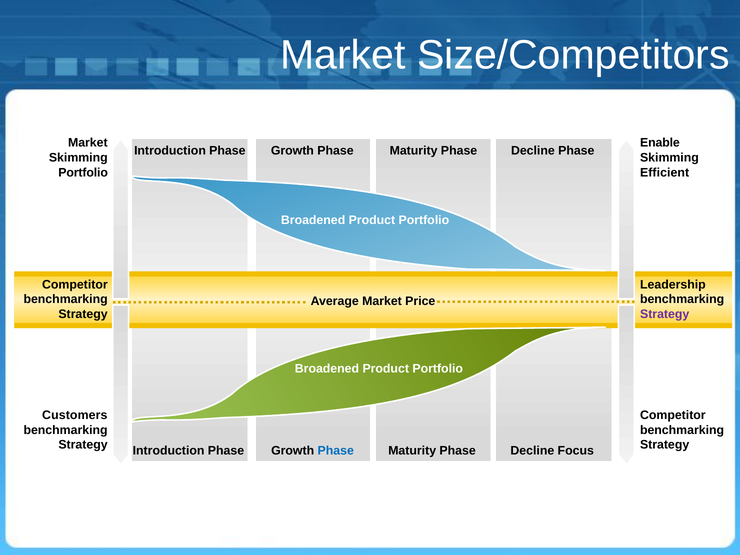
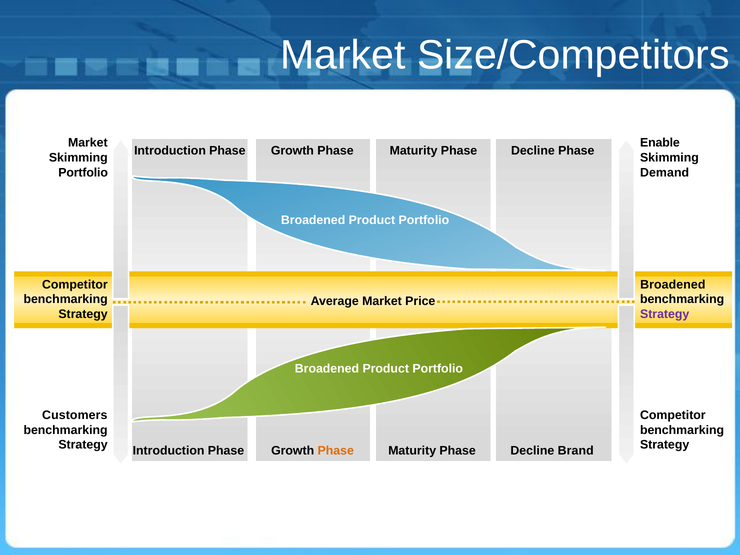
Efficient: Efficient -> Demand (665, 172)
Leadership: Leadership -> Broadened (673, 285)
Phase colour: blue -> orange (336, 451)
Focus: Focus -> Brand (576, 451)
